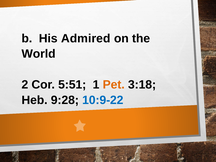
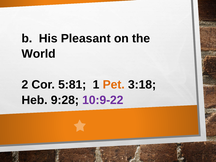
Admired: Admired -> Pleasant (86, 38)
5:51: 5:51 -> 5:81 (72, 85)
10:9-22 colour: blue -> purple (103, 100)
